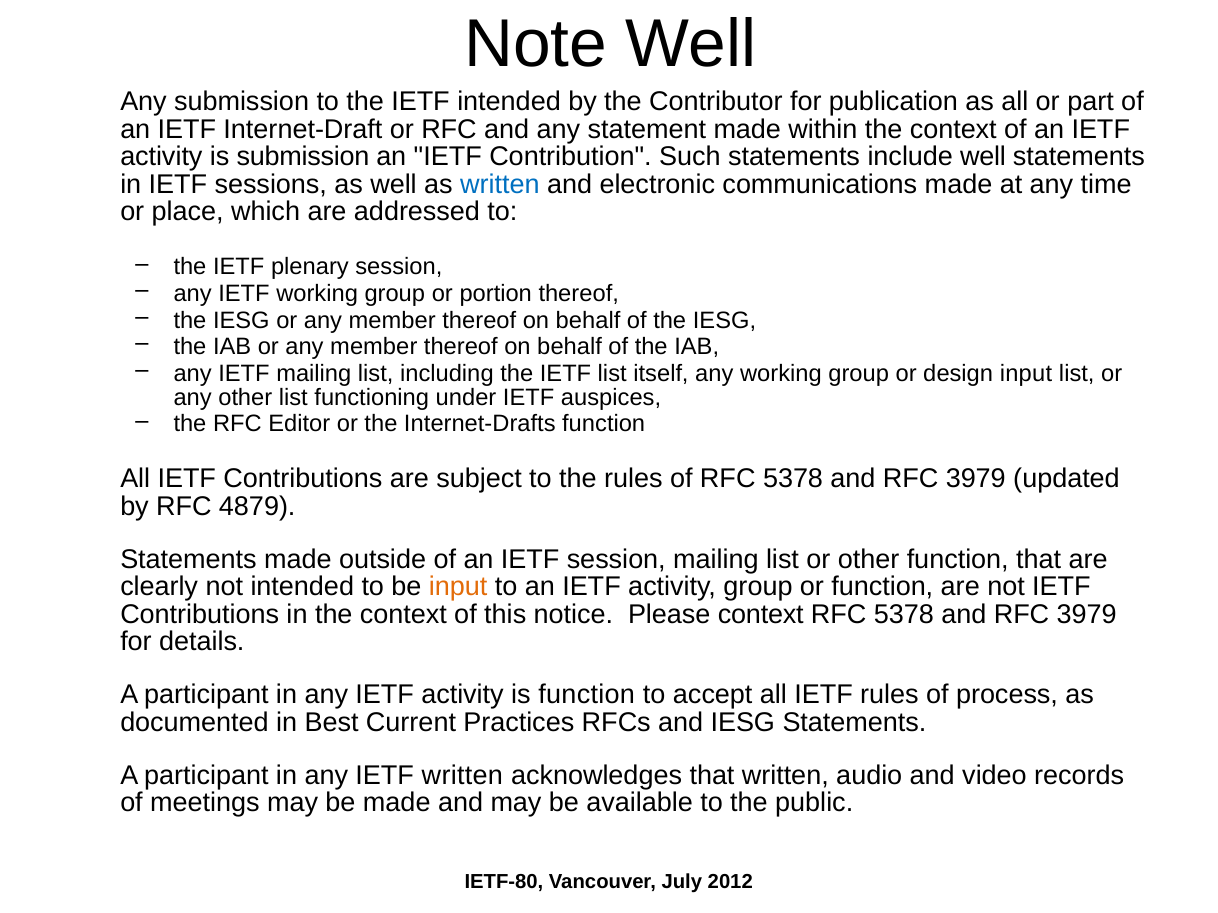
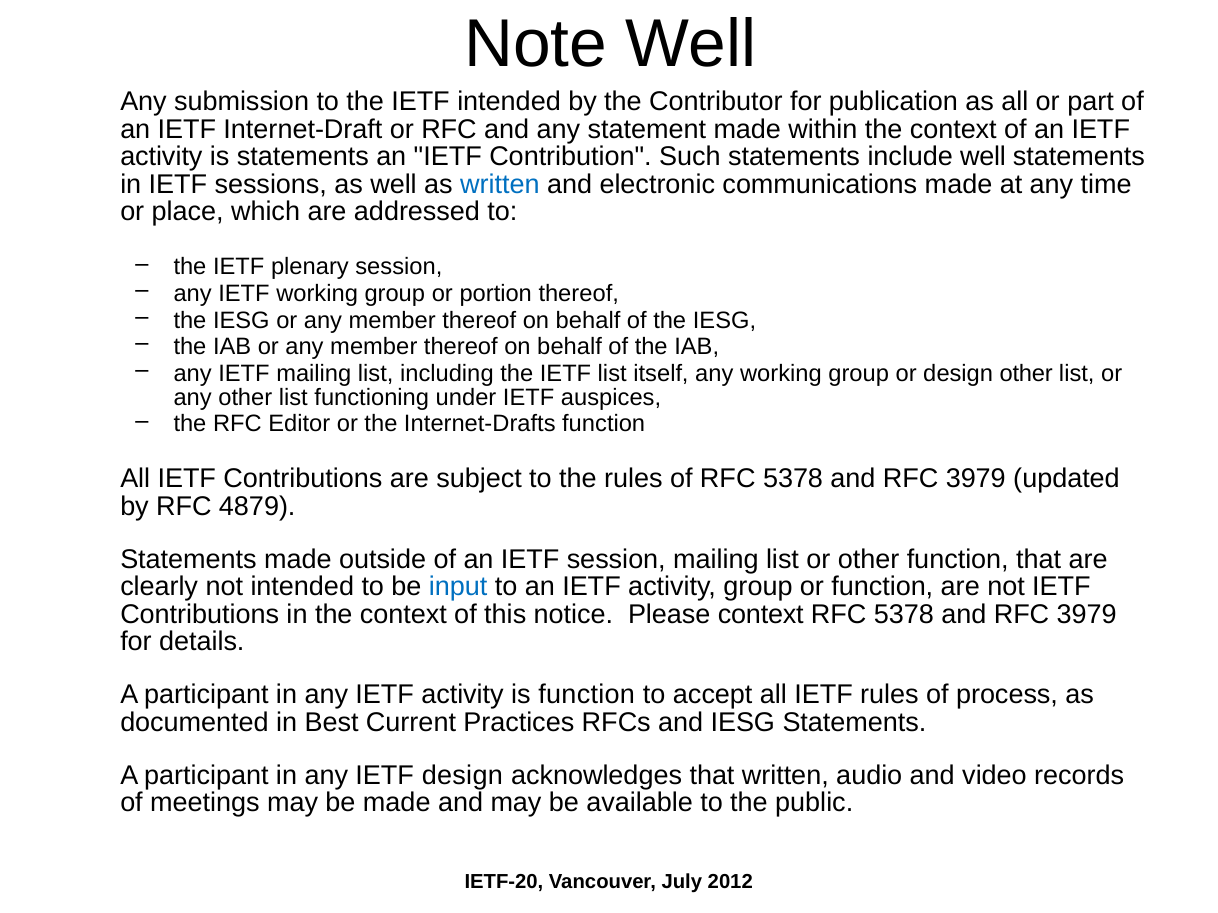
is submission: submission -> statements (303, 157)
design input: input -> other (1026, 374)
input colour: orange -> blue (458, 587)
IETF written: written -> design (462, 776)
IETF-80: IETF-80 -> IETF-20 (504, 882)
